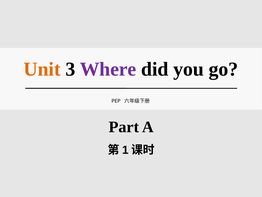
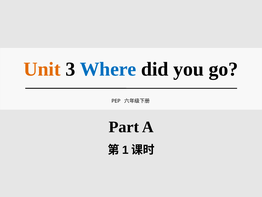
Where colour: purple -> blue (108, 69)
